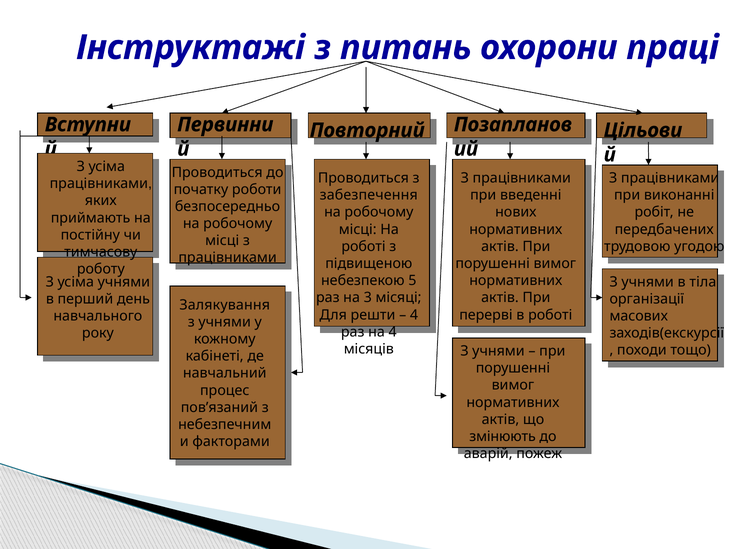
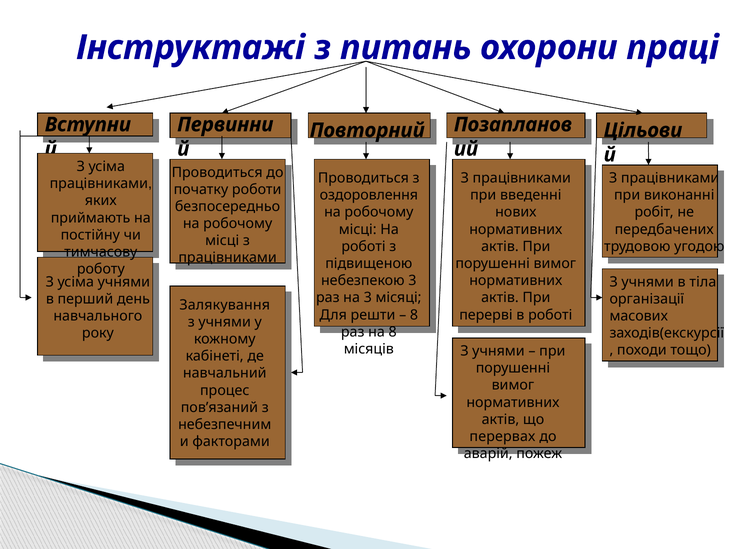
забезпечення: забезпечення -> оздоровлення (369, 195)
небезпекою 5: 5 -> 3 (412, 281)
4: 4 -> 8 (414, 315)
на 4: 4 -> 8 (393, 332)
змінюють: змінюють -> перервах (502, 436)
